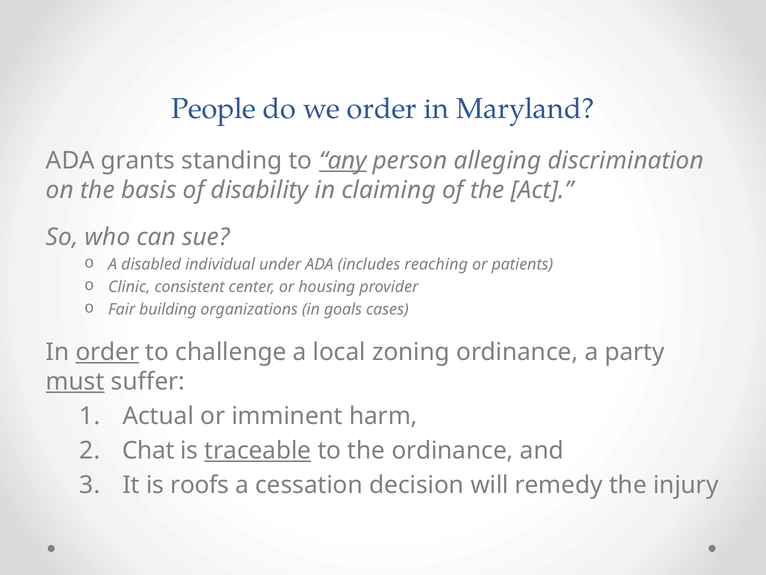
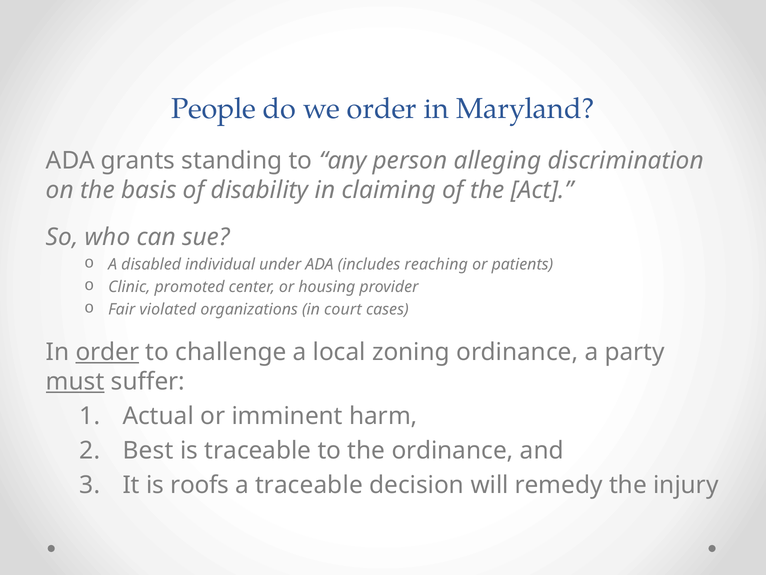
any underline: present -> none (343, 161)
consistent: consistent -> promoted (190, 287)
building: building -> violated (168, 309)
goals: goals -> court (343, 309)
Chat: Chat -> Best (148, 450)
traceable underline: present -> none (258, 450)
a cessation: cessation -> traceable (309, 485)
